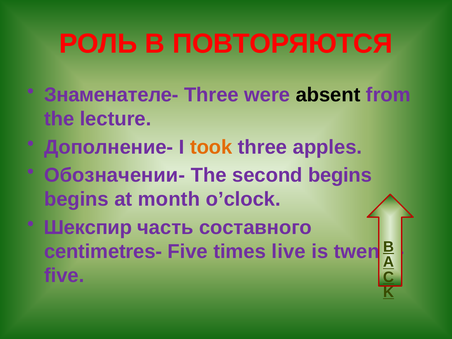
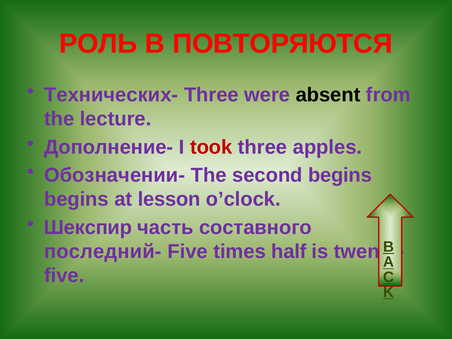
Знаменателе-: Знаменателе- -> Технических- (111, 95)
took colour: orange -> red (211, 147)
month: month -> lesson (169, 199)
centimetres-: centimetres- -> последний- (103, 252)
live: live -> half (289, 252)
